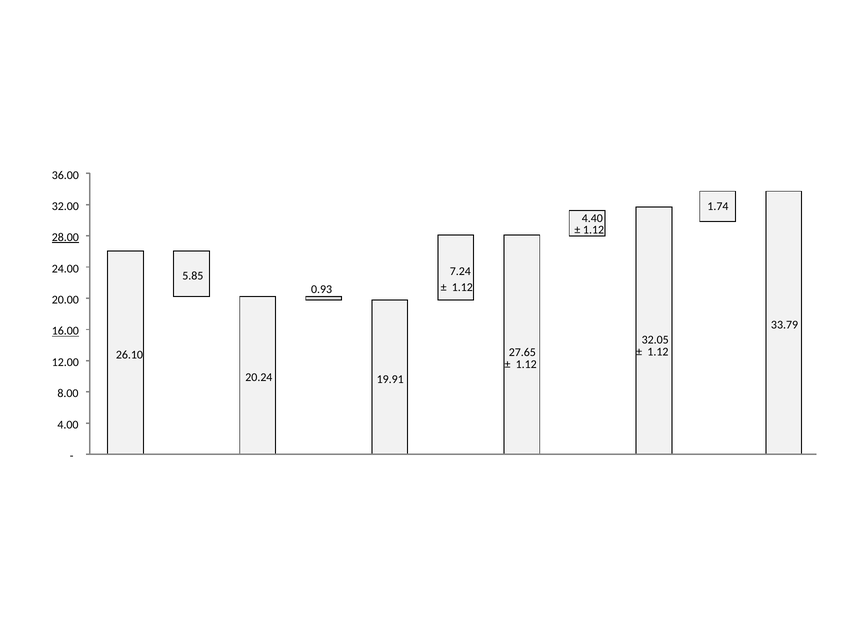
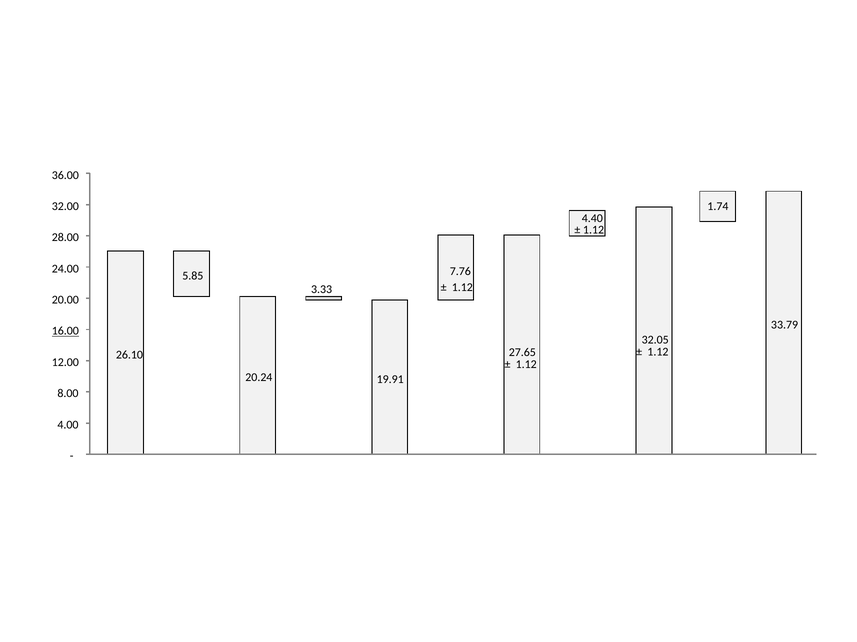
28.00 underline: present -> none (65, 238)
7.24: 7.24 -> 7.76 (460, 272)
0.93: 0.93 -> 3.33 (322, 290)
